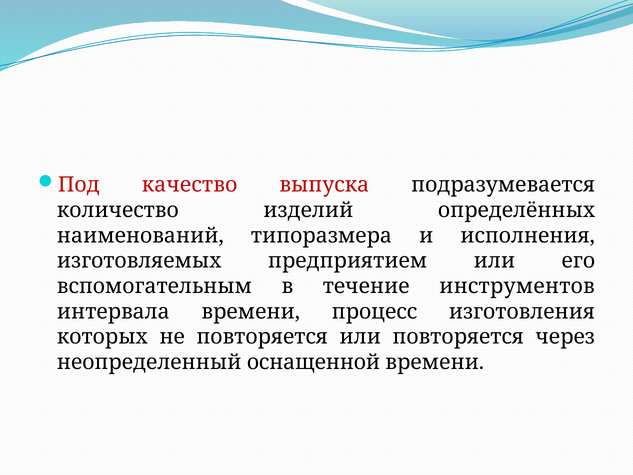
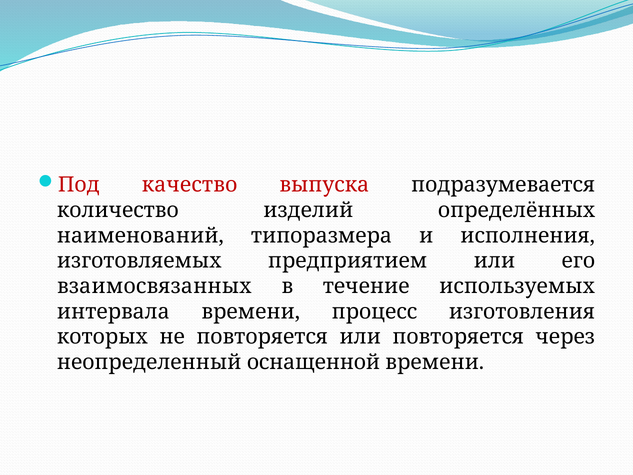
вспомогательным: вспомогательным -> взаимосвязанных (154, 286)
инструментов: инструментов -> используемых (517, 286)
